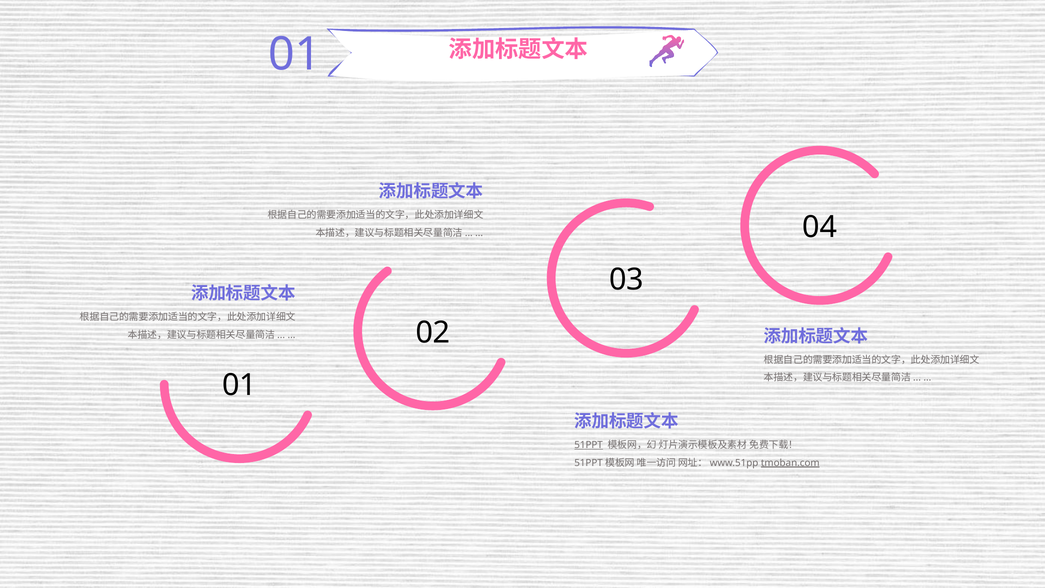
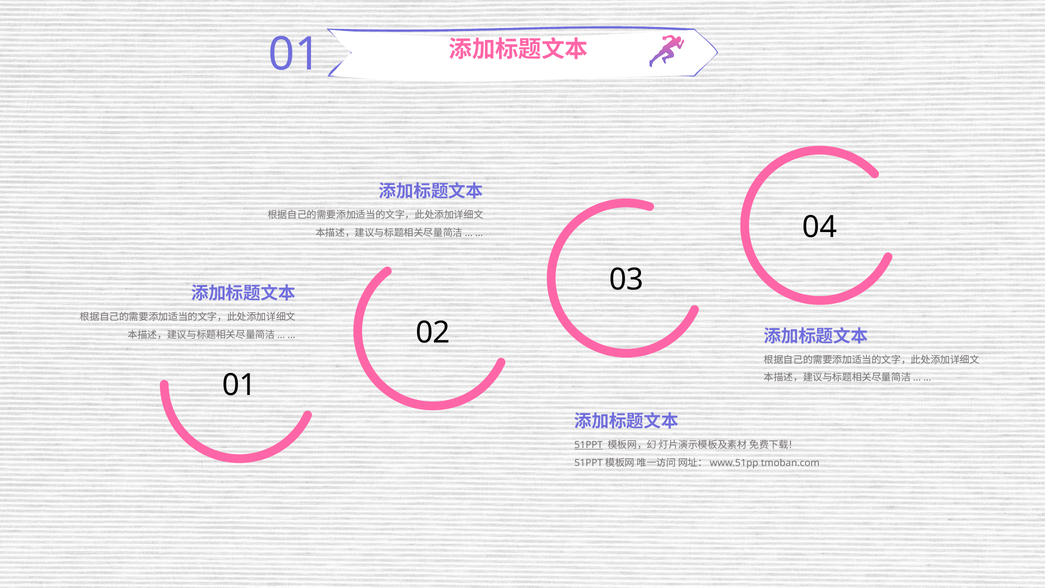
tmoban.com underline: present -> none (790, 463)
